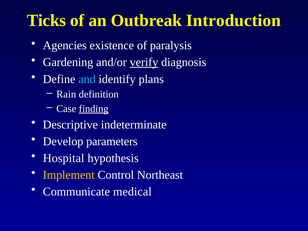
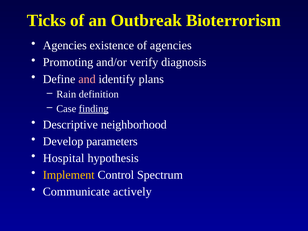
Introduction: Introduction -> Bioterrorism (234, 20)
of paralysis: paralysis -> agencies (171, 45)
Gardening: Gardening -> Promoting (68, 62)
verify underline: present -> none (144, 62)
and colour: light blue -> pink (87, 79)
indeterminate: indeterminate -> neighborhood (134, 125)
Northeast: Northeast -> Spectrum (160, 175)
medical: medical -> actively (132, 192)
